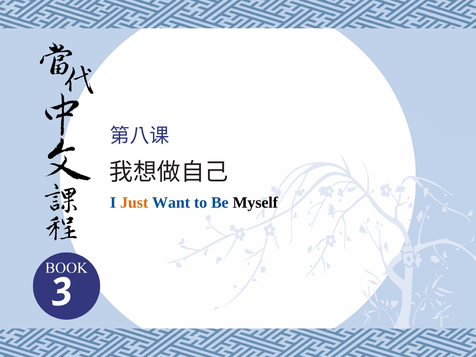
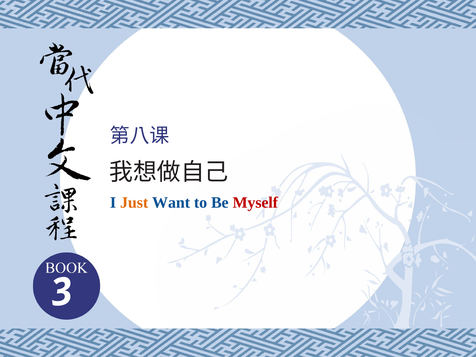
Myself colour: black -> red (255, 203)
